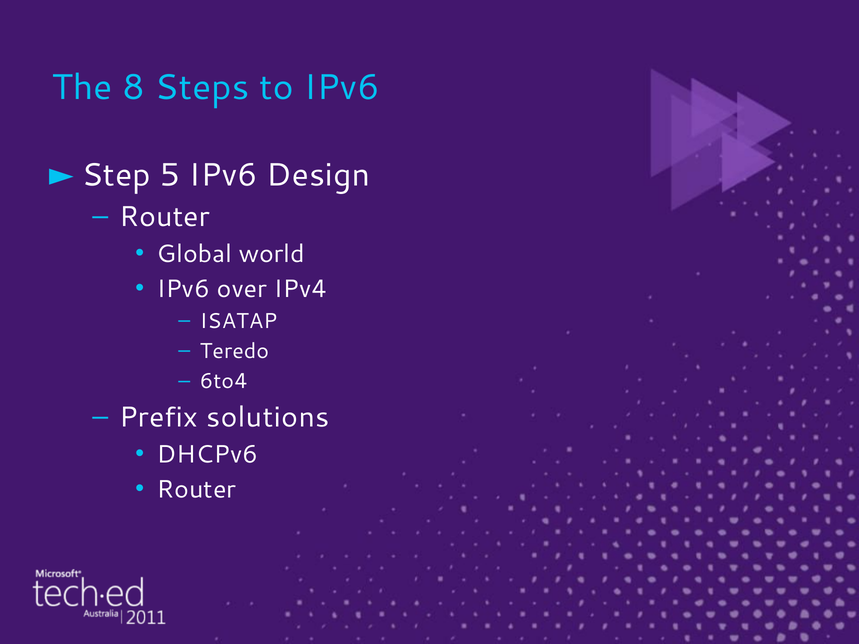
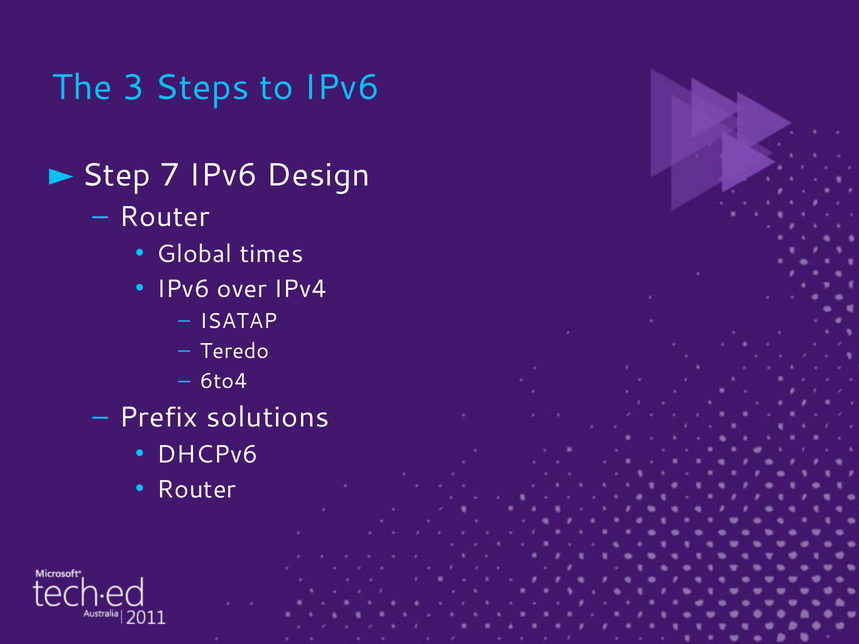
8: 8 -> 3 (134, 87)
5: 5 -> 7 (170, 175)
world: world -> times (272, 254)
